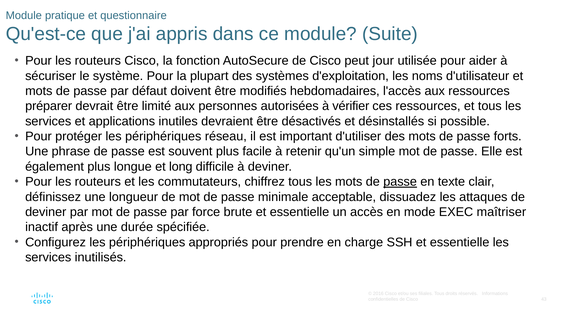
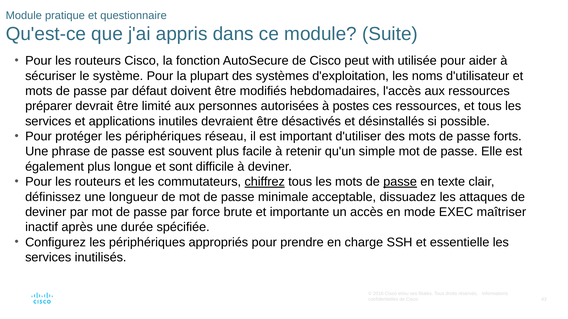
jour: jour -> with (383, 61)
vérifier: vérifier -> postes (351, 106)
long: long -> sont (181, 167)
chiffrez underline: none -> present (265, 182)
brute et essentielle: essentielle -> importante (299, 212)
